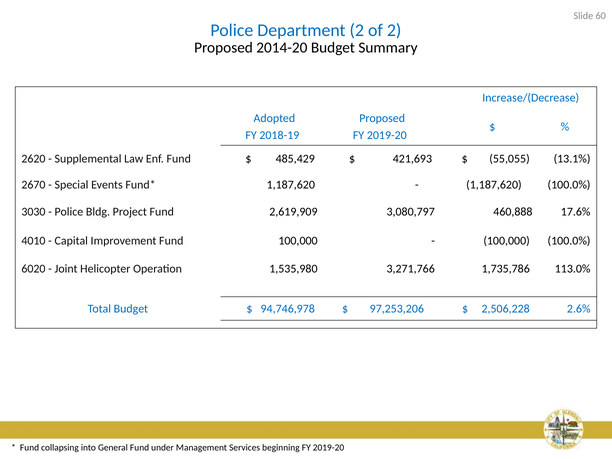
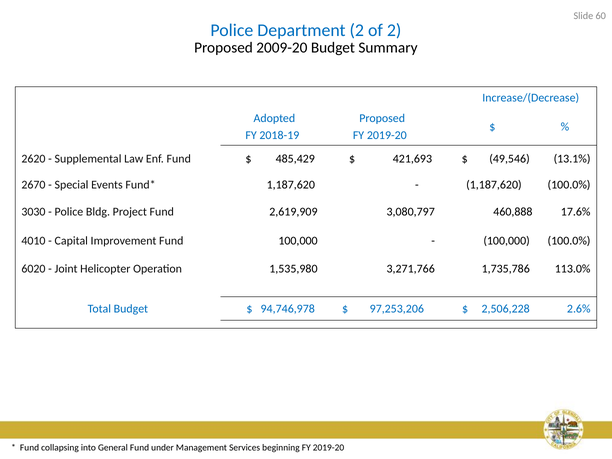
2014-20: 2014-20 -> 2009-20 (282, 48)
55,055: 55,055 -> 49,546 (510, 159)
